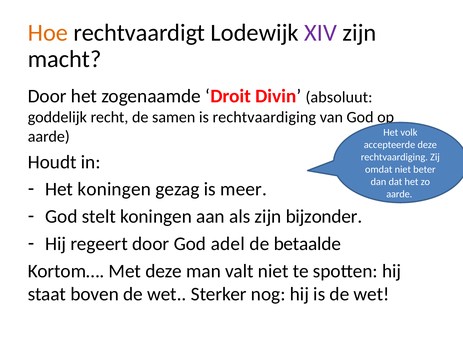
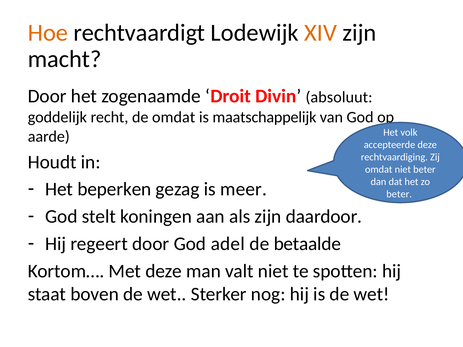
XIV colour: purple -> orange (321, 33)
de samen: samen -> omdat (174, 117)
is rechtvaardiging: rechtvaardiging -> maatschappelijk (264, 117)
Het koningen: koningen -> beperken (114, 189)
aarde: aarde -> beter (399, 194)
bijzonder: bijzonder -> daardoor (324, 217)
